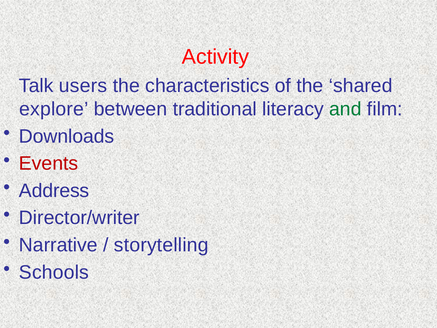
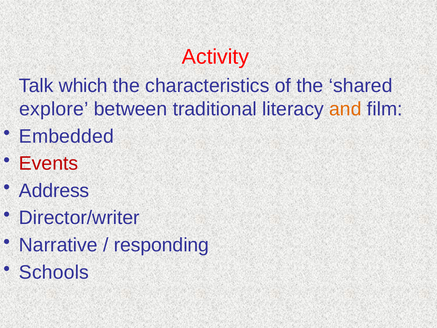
users: users -> which (83, 86)
and colour: green -> orange (345, 109)
Downloads: Downloads -> Embedded (66, 136)
storytelling: storytelling -> responding (161, 245)
